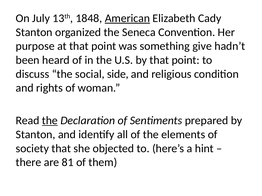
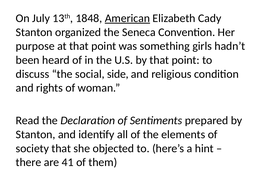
give: give -> girls (202, 46)
the underline: present -> none (50, 121)
81: 81 -> 41 (68, 163)
